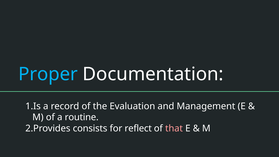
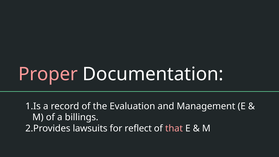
Proper colour: light blue -> pink (48, 74)
routine: routine -> billings (82, 117)
consists: consists -> lawsuits (90, 128)
